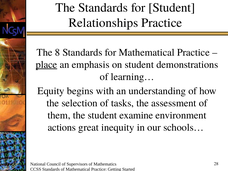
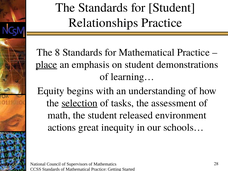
selection underline: none -> present (80, 103)
them: them -> math (59, 115)
examine: examine -> released (136, 115)
